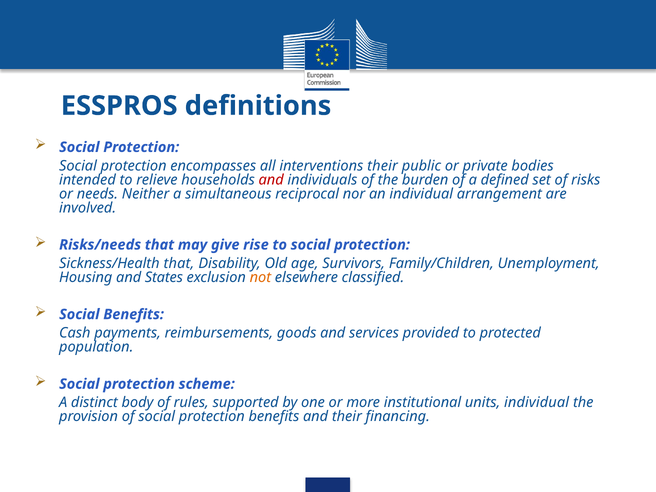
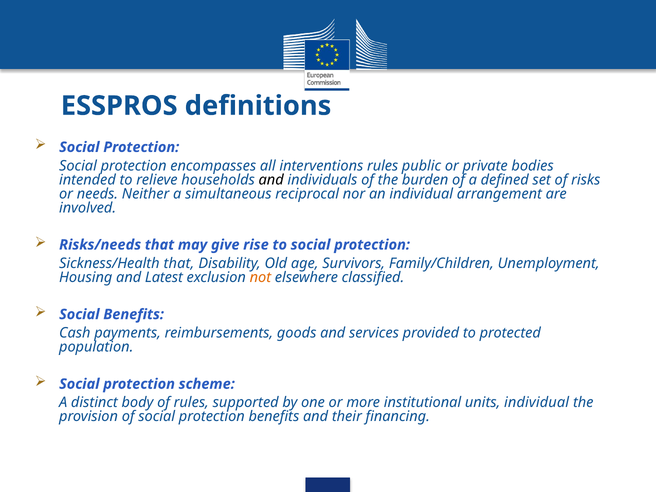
interventions their: their -> rules (383, 166)
and colour: red -> black (271, 180)
States: States -> Latest (164, 277)
